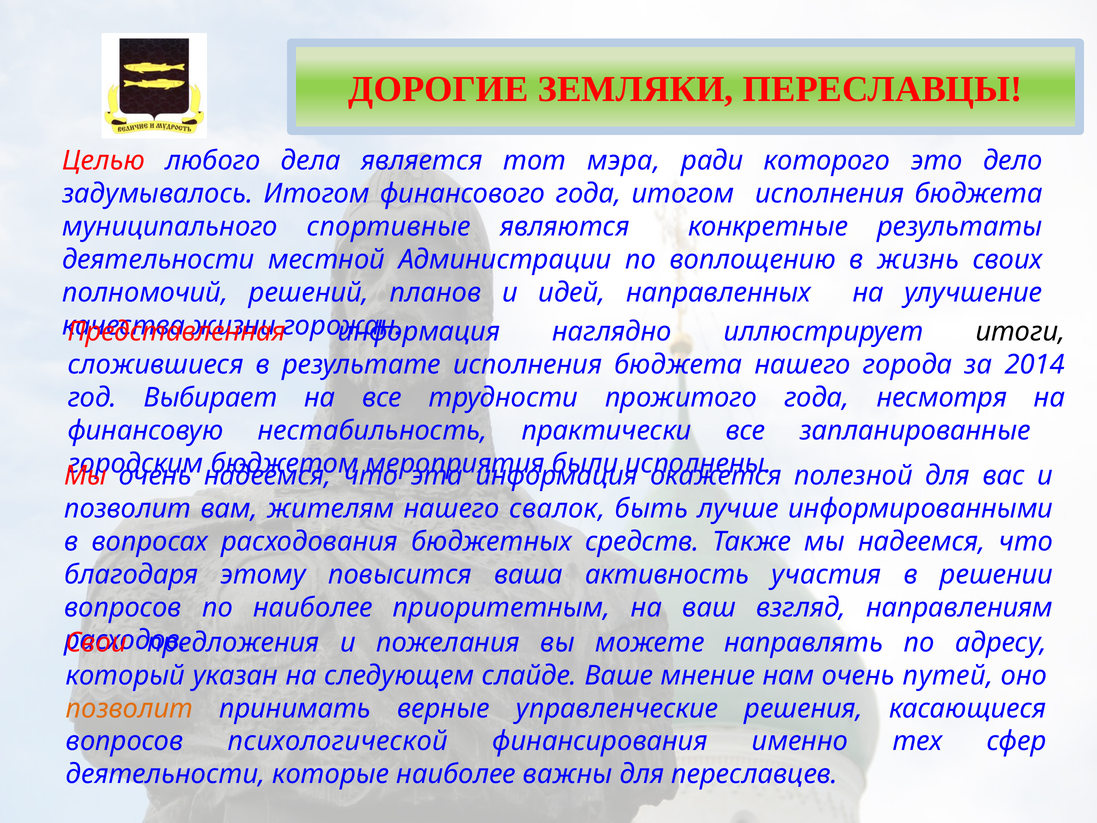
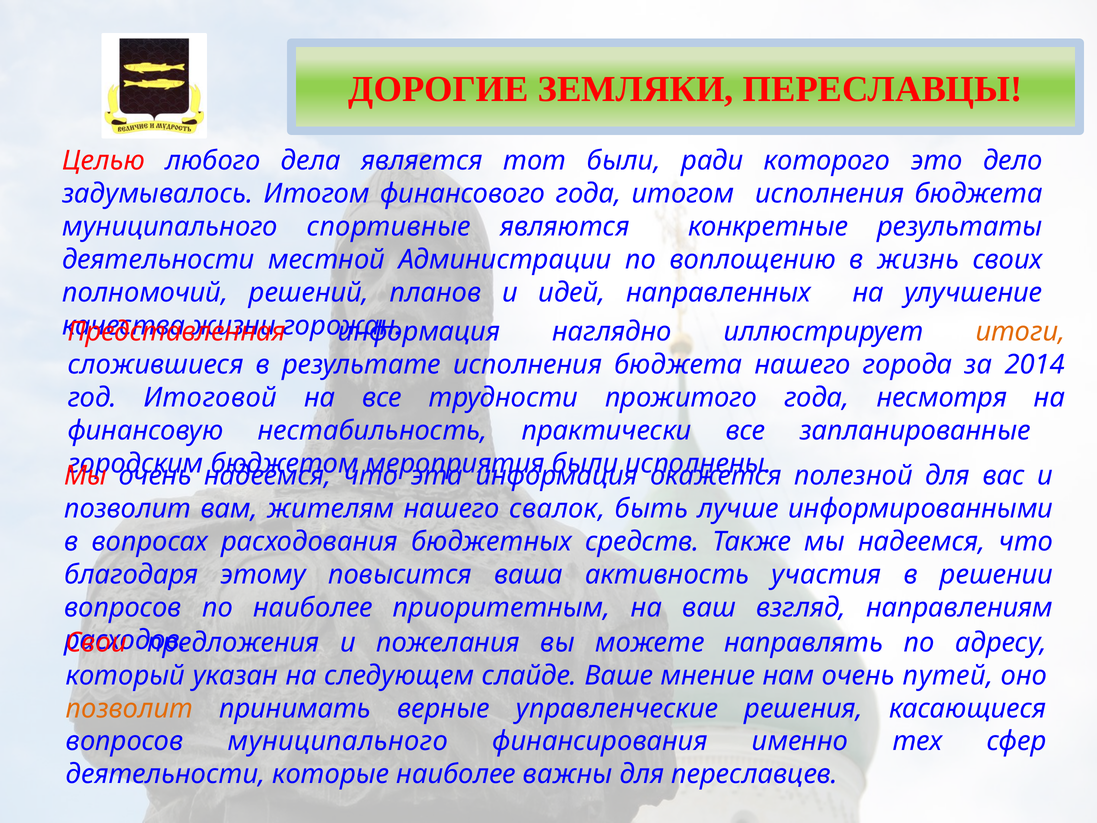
тот мэра: мэра -> были (624, 161)
итоги colour: black -> orange (1021, 332)
Выбирает: Выбирает -> Итоговой (210, 397)
вопросов психологической: психологической -> муниципального (338, 741)
